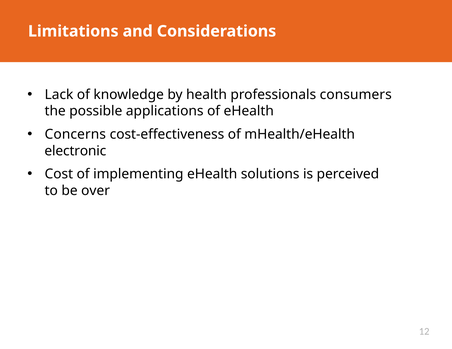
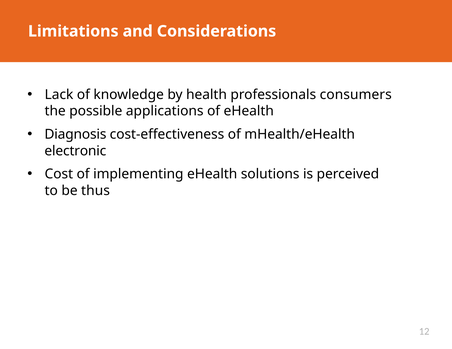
Concerns: Concerns -> Diagnosis (75, 135)
over: over -> thus (96, 191)
